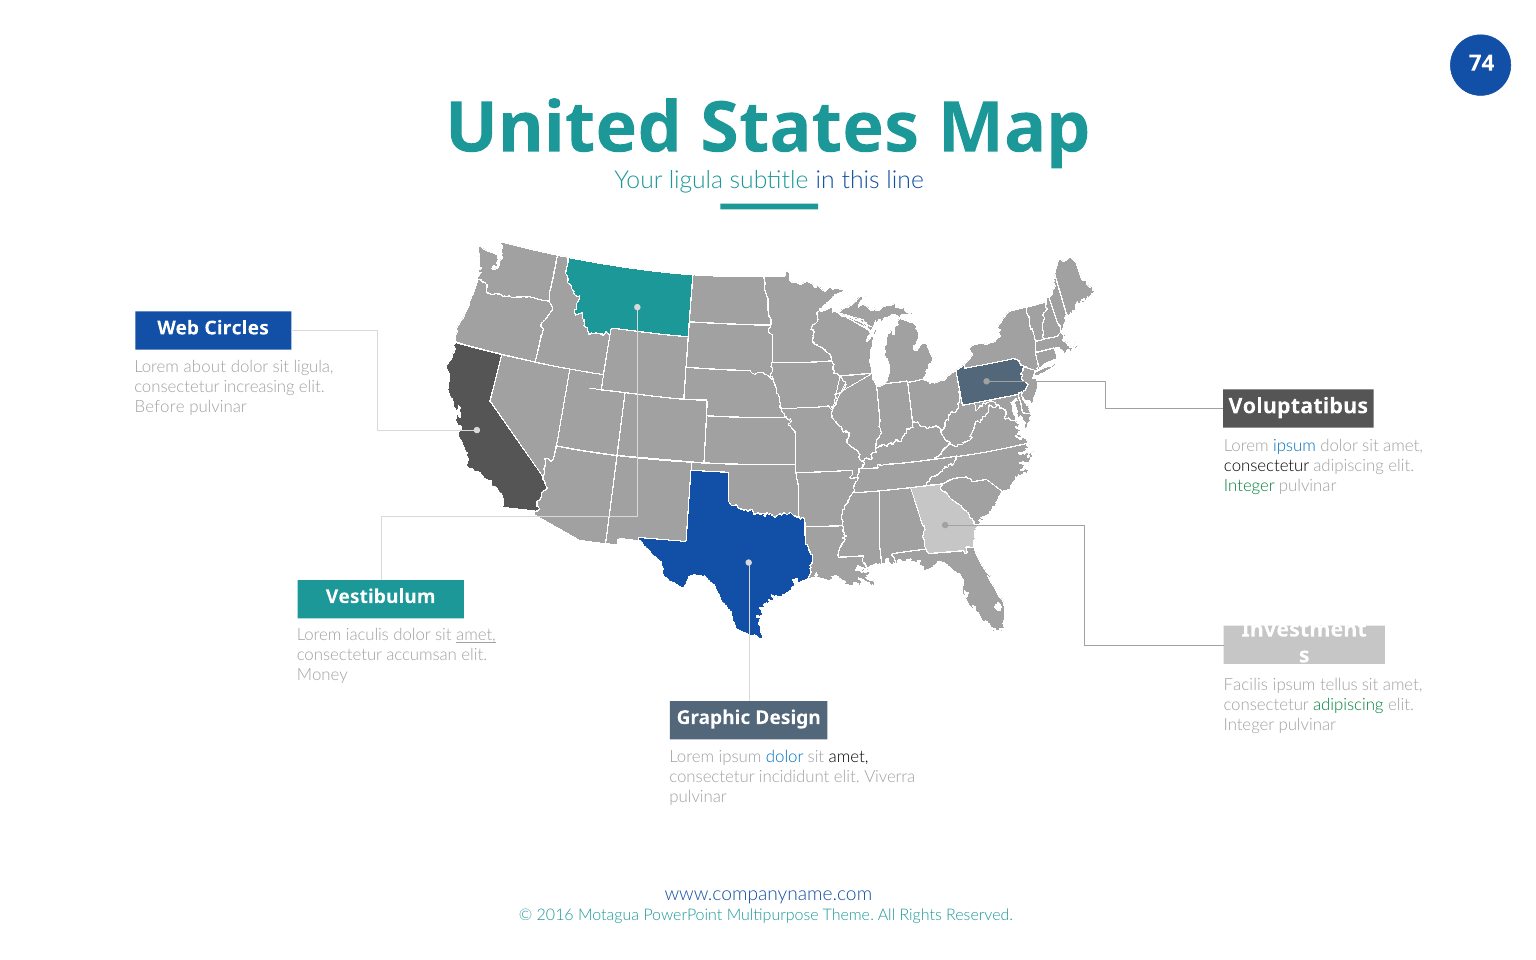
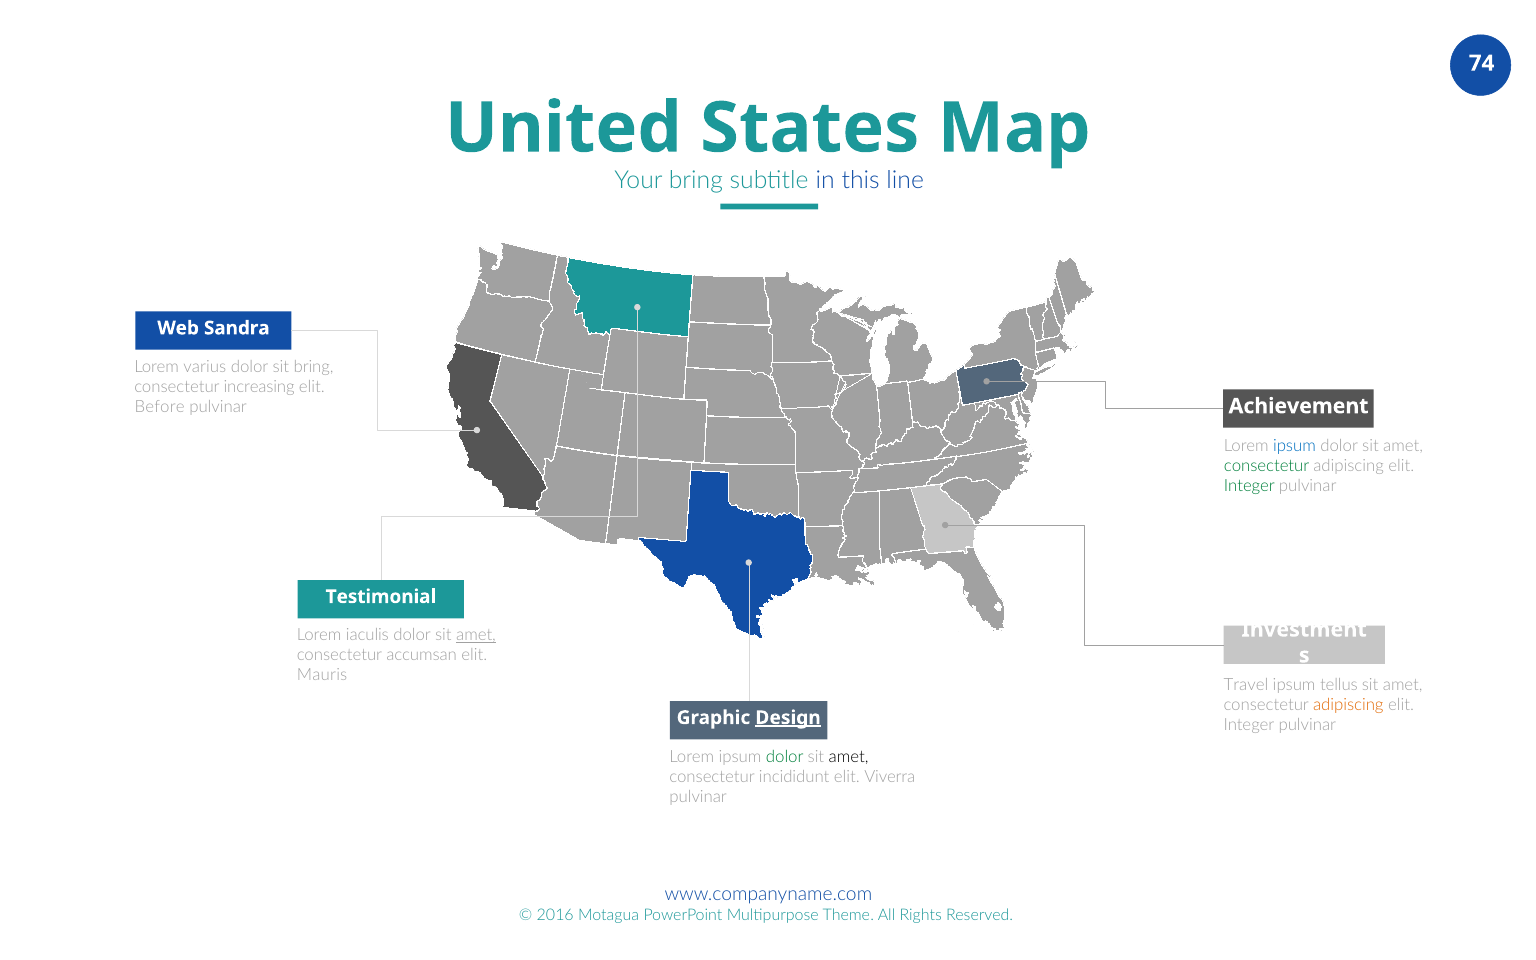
ligula: ligula -> bring (696, 180)
Circles: Circles -> Sandra (237, 328)
about: about -> varius (205, 367)
sit ligula: ligula -> bring (314, 367)
Voluptatibus: Voluptatibus -> Achievement (1298, 406)
consectetur colour: black -> green (1267, 466)
Vestibulum: Vestibulum -> Testimonial (381, 597)
Money: Money -> Mauris (322, 675)
Facilis: Facilis -> Travel (1246, 685)
adipiscing colour: green -> orange (1348, 705)
Design underline: none -> present (788, 718)
dolor colour: blue -> green (785, 757)
